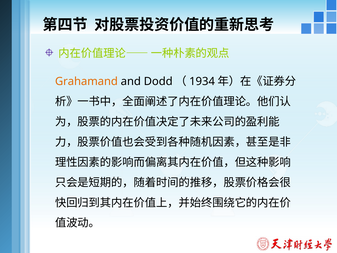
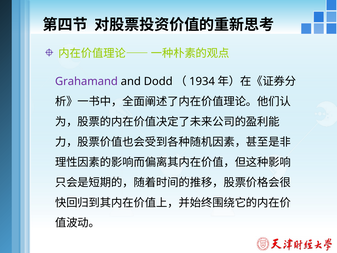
Grahamand colour: orange -> purple (86, 81)
